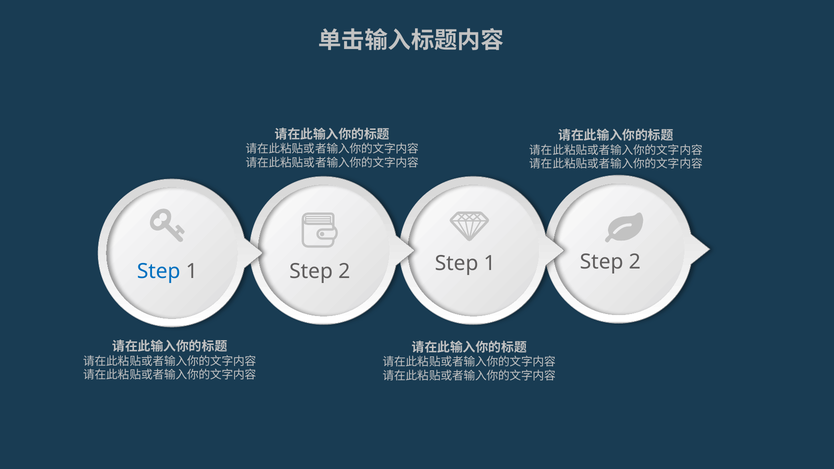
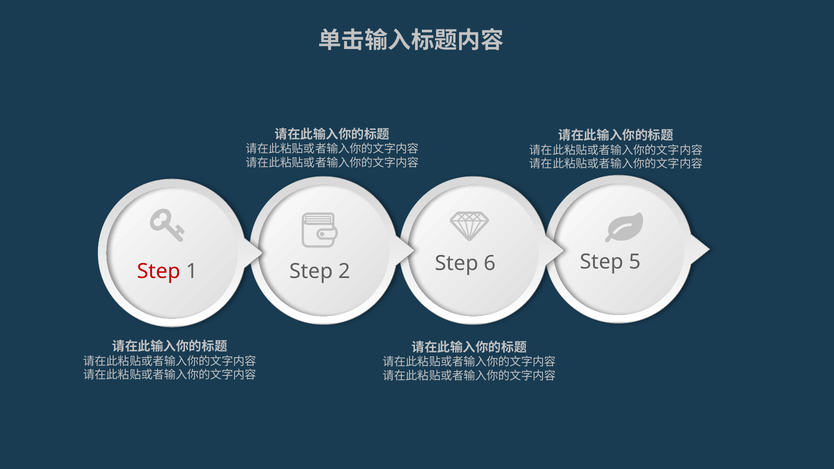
2: 2 -> 5 (635, 262)
1: 1 -> 6 (490, 263)
Step colour: blue -> red (159, 272)
